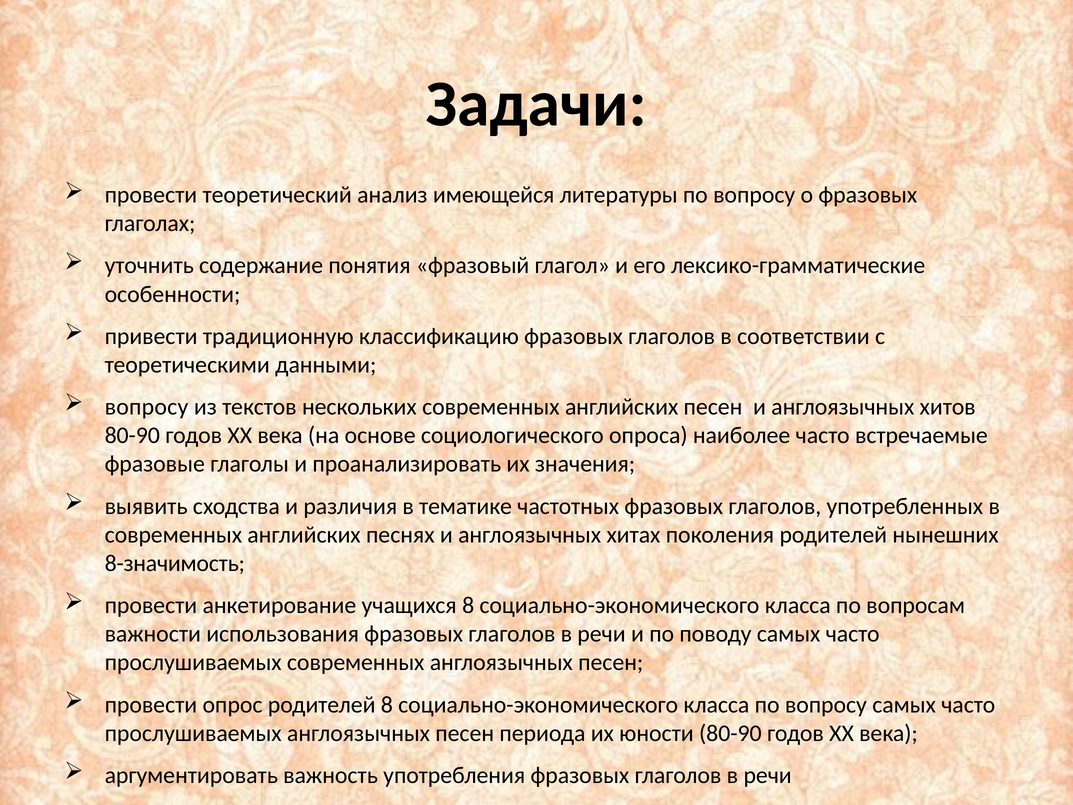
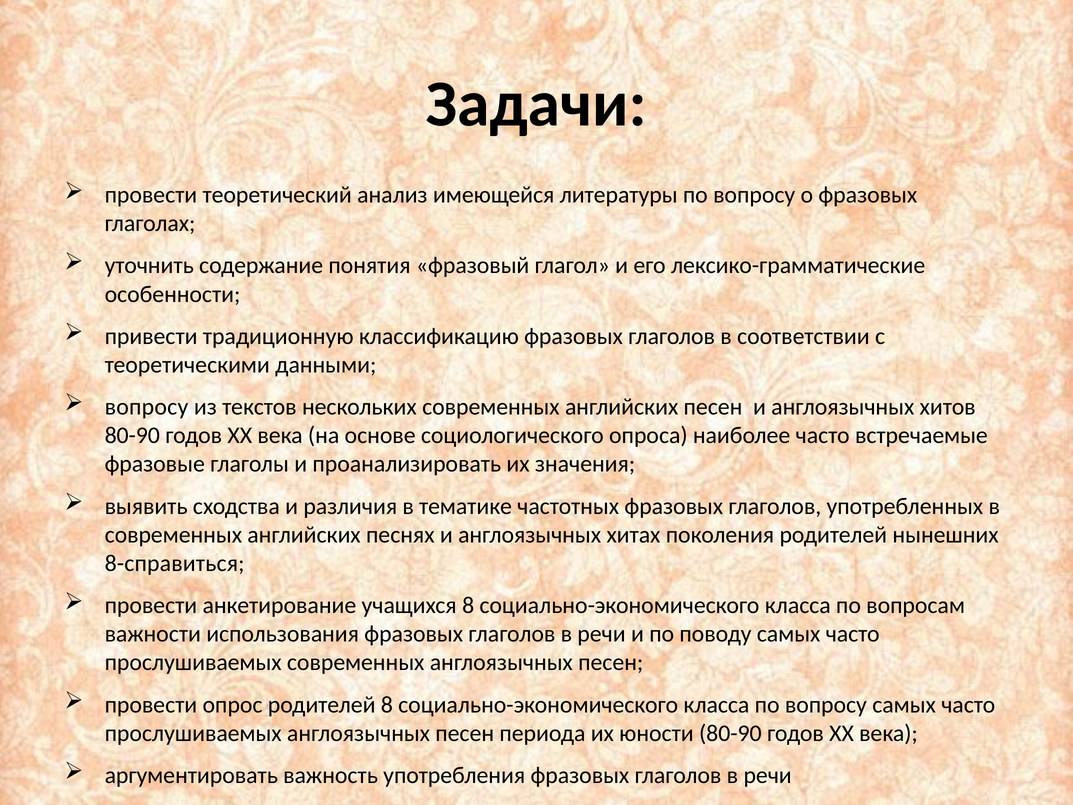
8-значимость: 8-значимость -> 8-справиться (175, 563)
